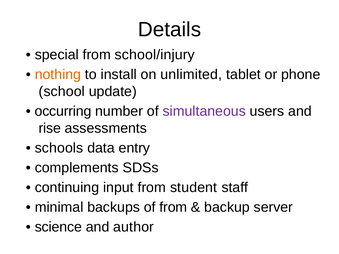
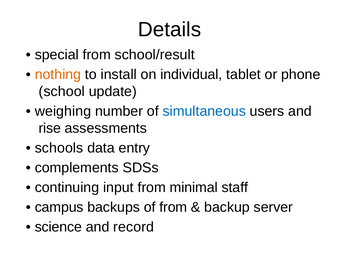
school/injury: school/injury -> school/result (155, 55)
unlimited: unlimited -> individual (191, 75)
occurring: occurring -> weighing (63, 111)
simultaneous colour: purple -> blue (204, 111)
student: student -> minimal (194, 188)
minimal: minimal -> campus (59, 207)
author: author -> record (134, 227)
